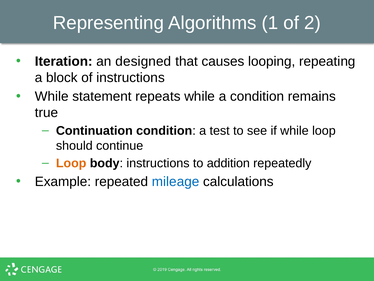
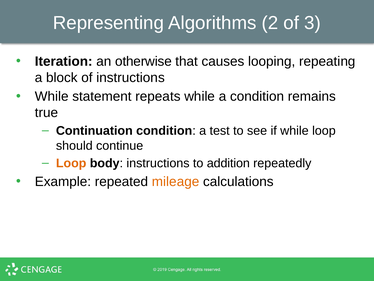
1: 1 -> 2 (270, 23)
2: 2 -> 3 (313, 23)
designed: designed -> otherwise (143, 61)
mileage colour: blue -> orange (176, 181)
